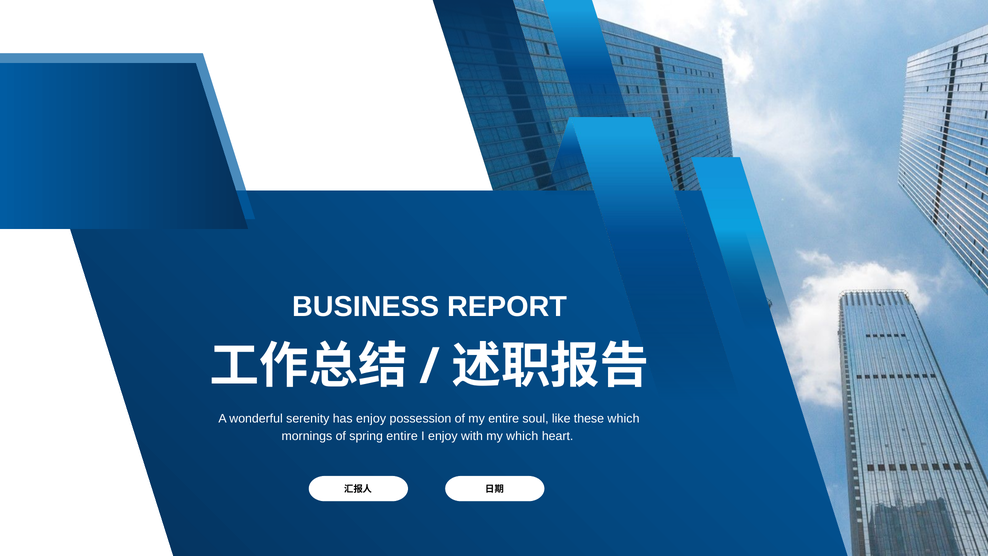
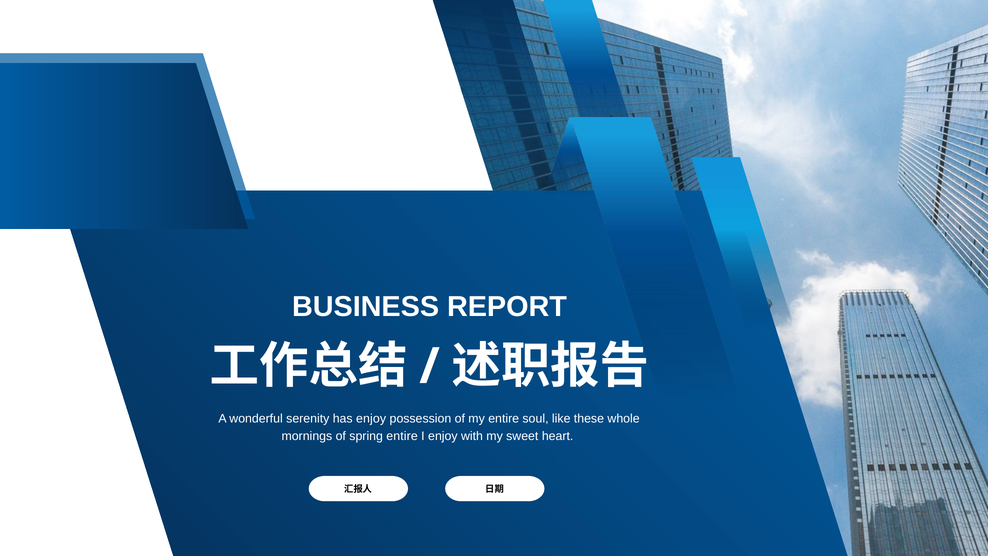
these which: which -> whole (624, 418)
my which: which -> sweet (522, 436)
